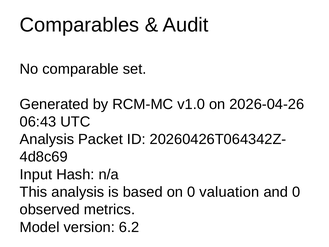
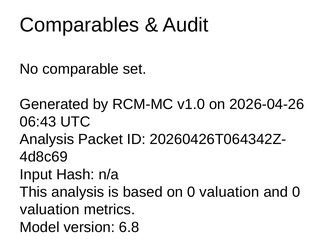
observed: observed -> valuation (50, 209)
6.2: 6.2 -> 6.8 (129, 227)
